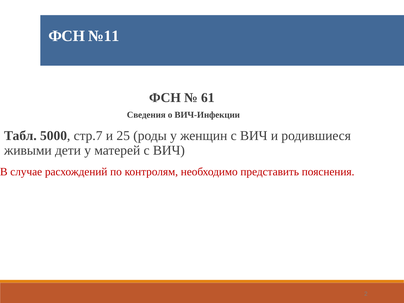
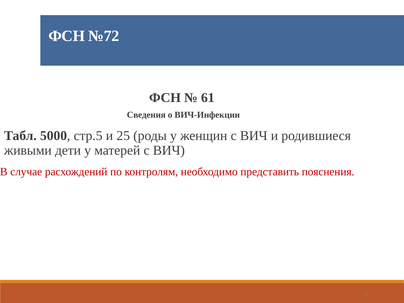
№11: №11 -> №72 (104, 36)
стр.7: стр.7 -> стр.5 (88, 136)
